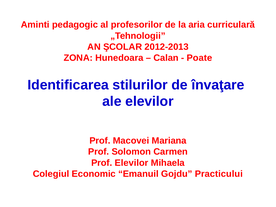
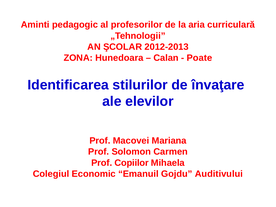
Prof Elevilor: Elevilor -> Copiilor (132, 163)
Practicului: Practicului -> Auditivului (219, 174)
